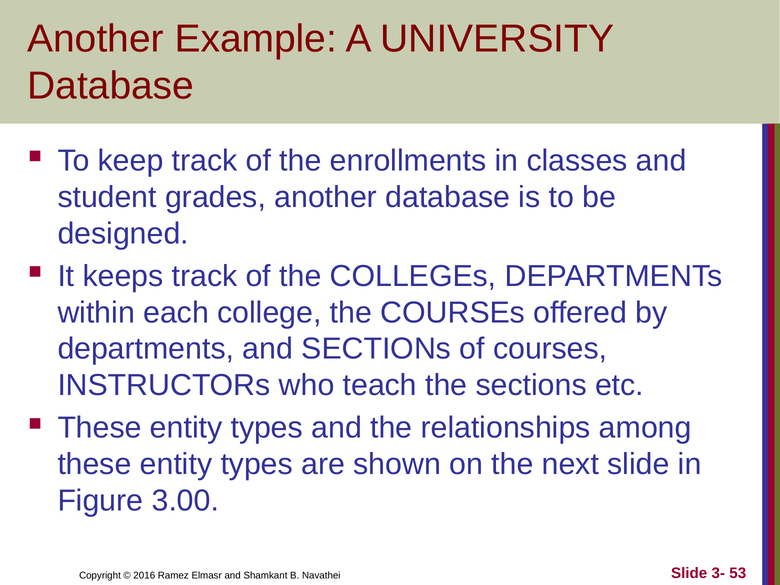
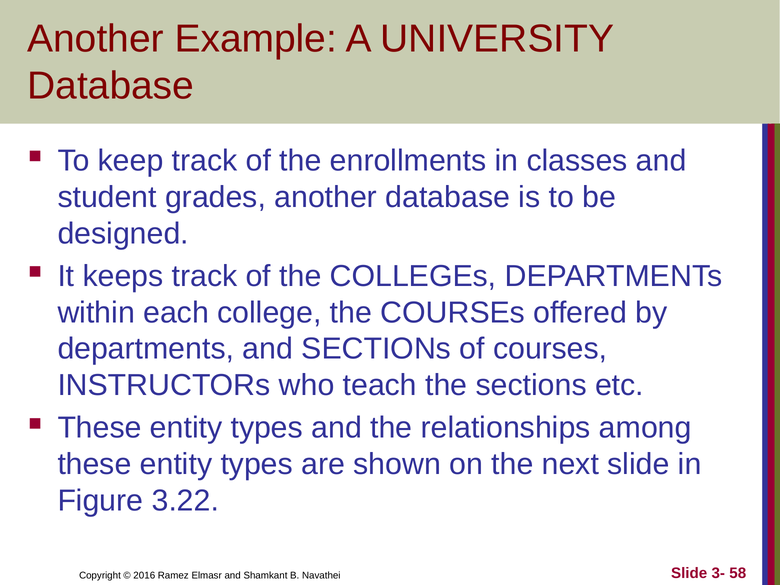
3.00: 3.00 -> 3.22 (185, 501)
53: 53 -> 58 (738, 573)
